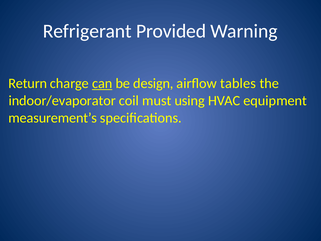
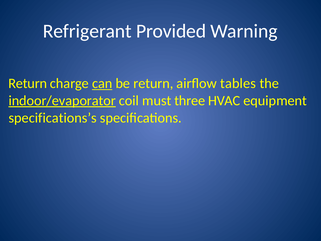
be design: design -> return (153, 83)
indoor/evaporator underline: none -> present (62, 101)
using: using -> three (190, 101)
measurement’s: measurement’s -> specifications’s (53, 118)
